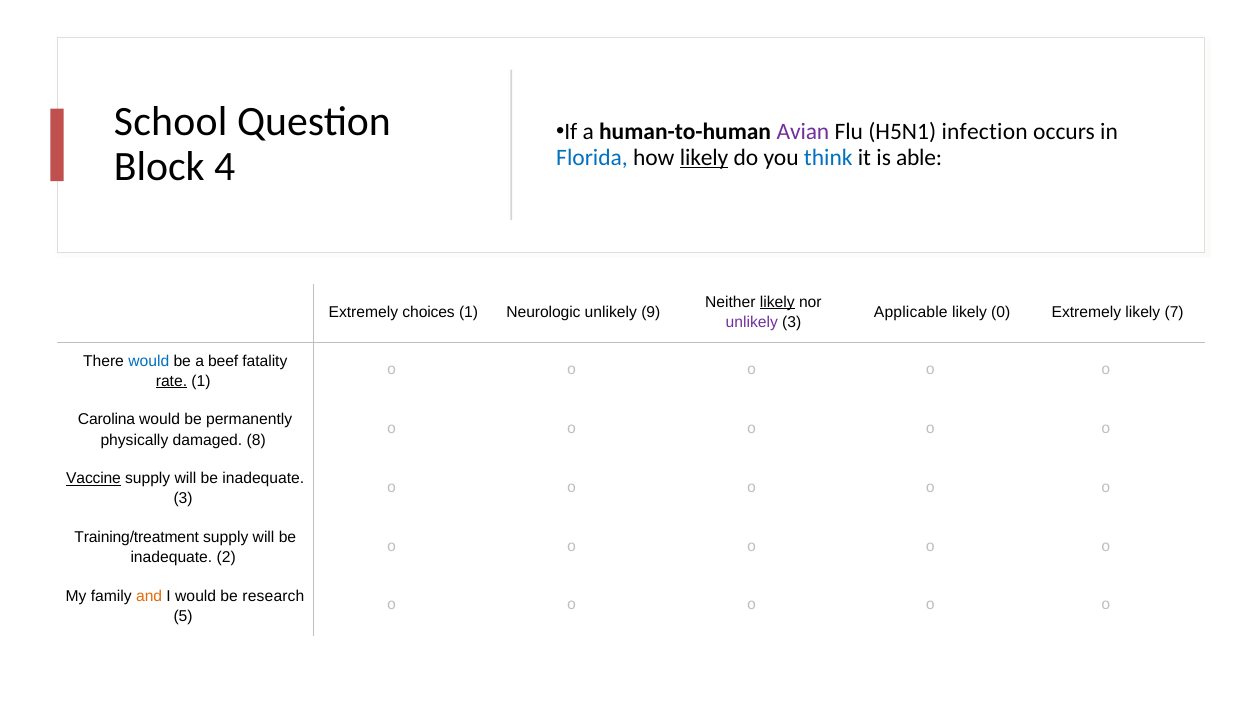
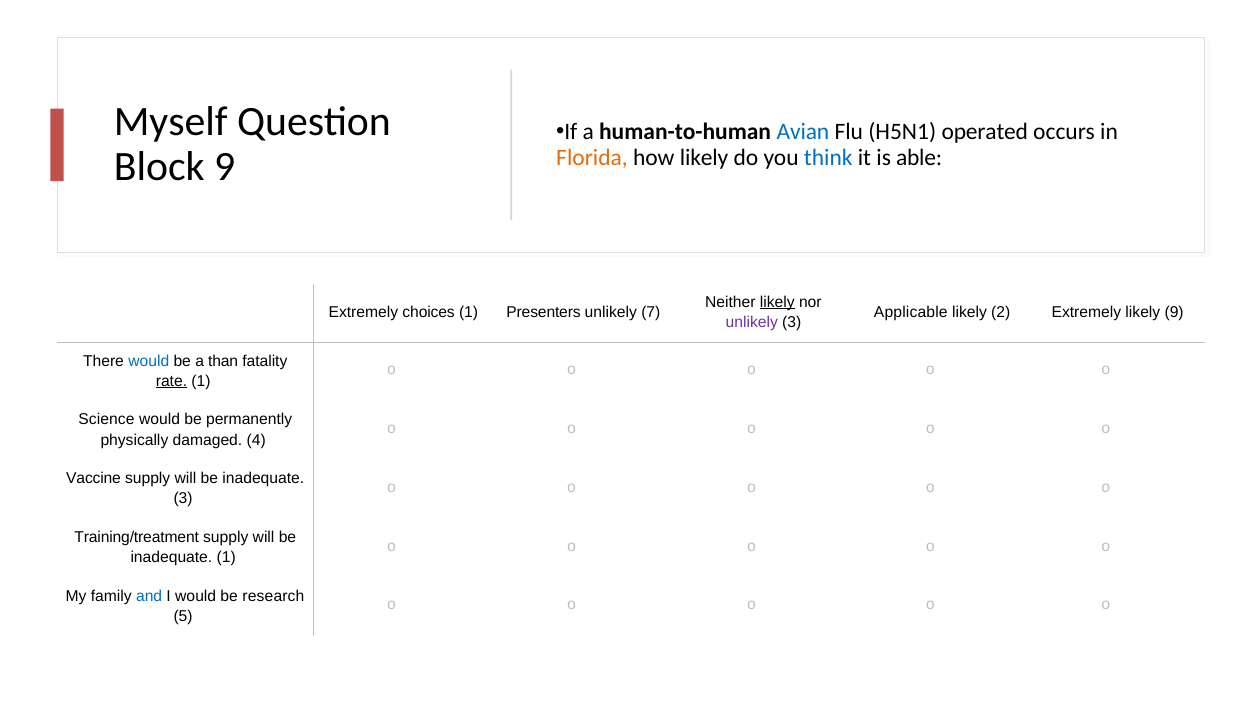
School: School -> Myself (171, 122)
Avian colour: purple -> blue (803, 132)
infection: infection -> operated (985, 132)
Florida colour: blue -> orange (592, 157)
likely underline: present -> none (704, 157)
Block 4: 4 -> 9 (225, 167)
Neurologic: Neurologic -> Presenters (544, 312)
9: 9 -> 7 (651, 312)
0: 0 -> 2 (1001, 312)
likely 7: 7 -> 9 (1174, 312)
beef: beef -> than (223, 361)
Carolina: Carolina -> Science (106, 420)
8: 8 -> 4 (256, 440)
Vaccine underline: present -> none (94, 478)
inadequate 2: 2 -> 1 (226, 557)
and colour: orange -> blue (149, 596)
